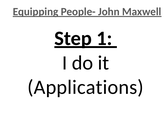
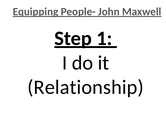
Applications: Applications -> Relationship (85, 87)
